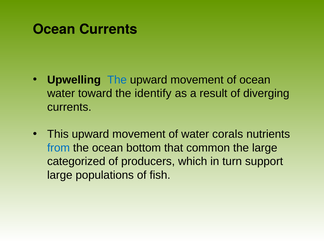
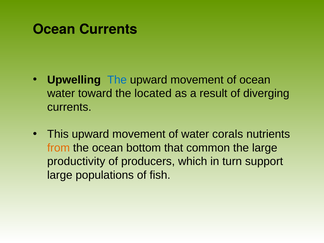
identify: identify -> located (153, 93)
from colour: blue -> orange (59, 148)
categorized: categorized -> productivity (76, 161)
